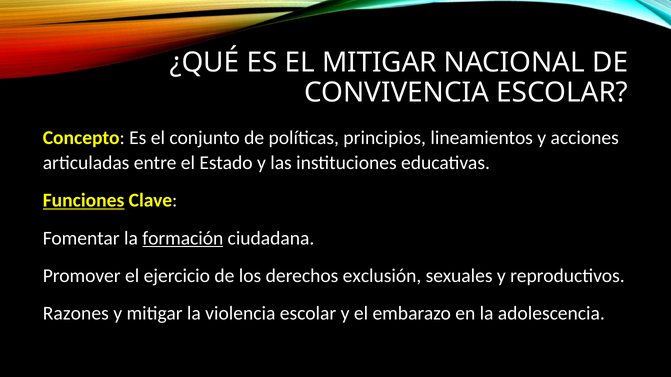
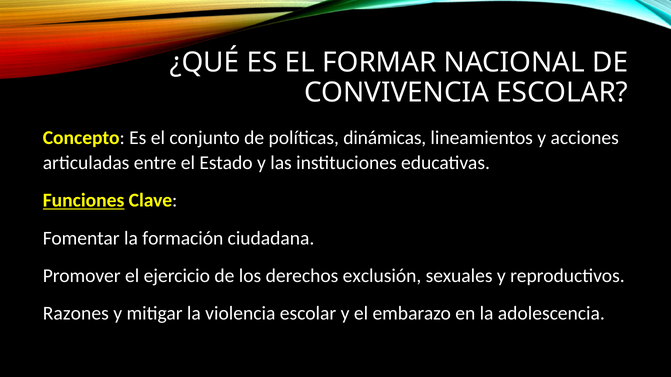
EL MITIGAR: MITIGAR -> FORMAR (379, 62)
principios: principios -> dinámicas (385, 138)
formación underline: present -> none (183, 238)
